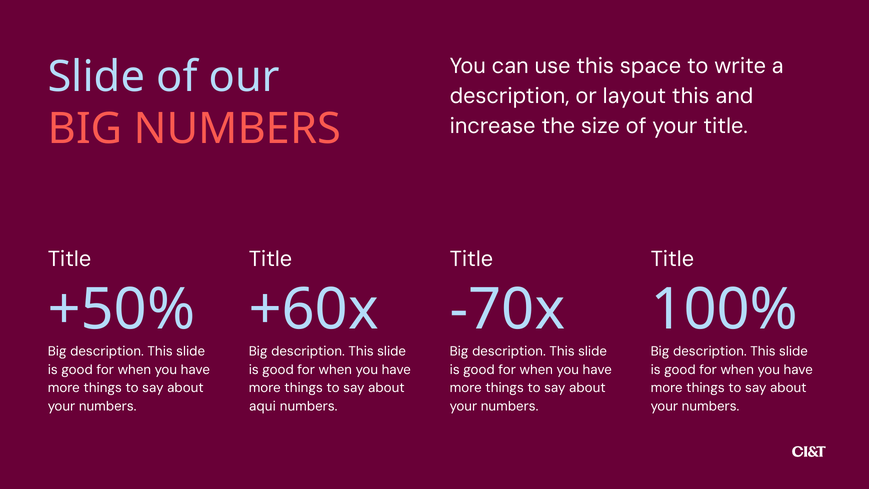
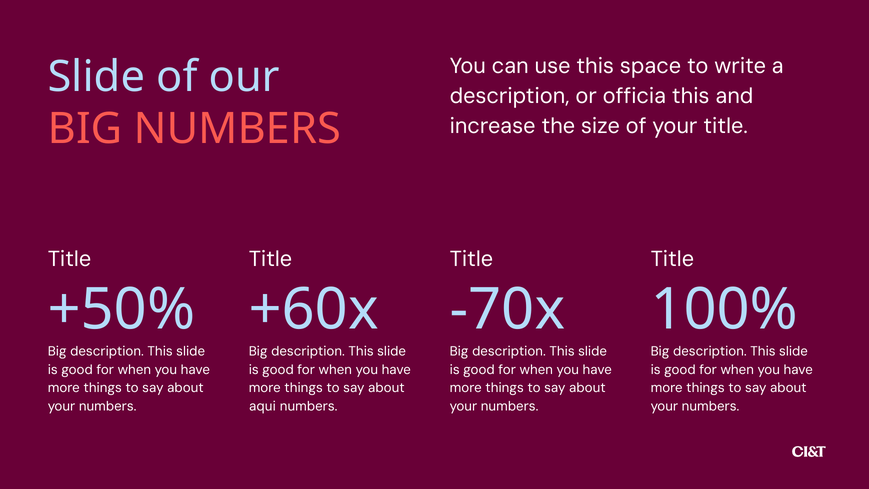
layout: layout -> officia (634, 96)
